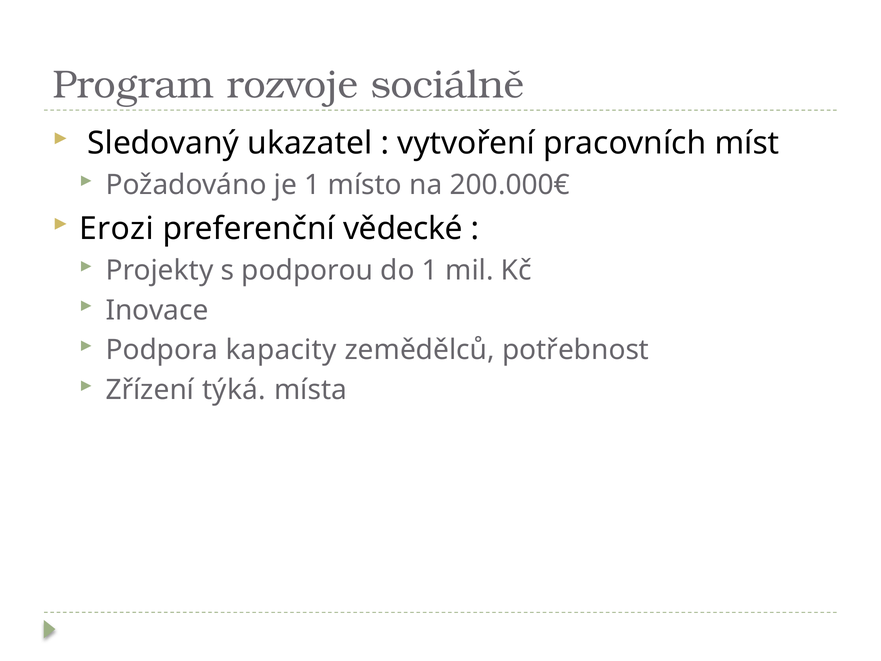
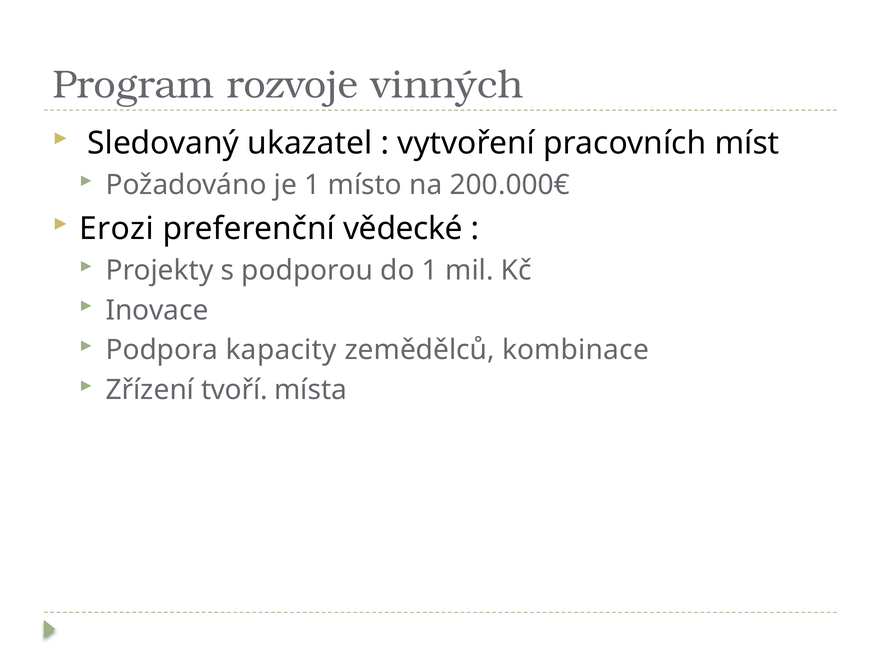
sociálně: sociálně -> vinných (447, 85)
potřebnost: potřebnost -> kombinace (575, 350)
týká: týká -> tvoří (234, 390)
